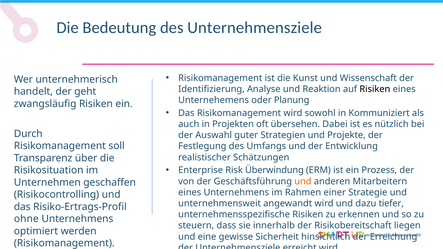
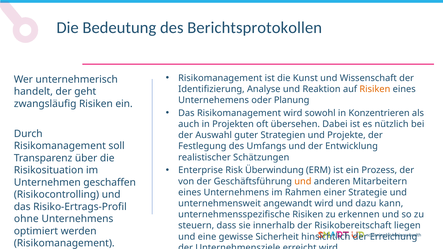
des Unternehmensziele: Unternehmensziele -> Berichtsprotokollen (255, 28)
Risiken colour: black -> orange (375, 89)
Kommuniziert: Kommuniziert -> Konzentrieren (379, 113)
tiefer: tiefer -> kann (391, 204)
